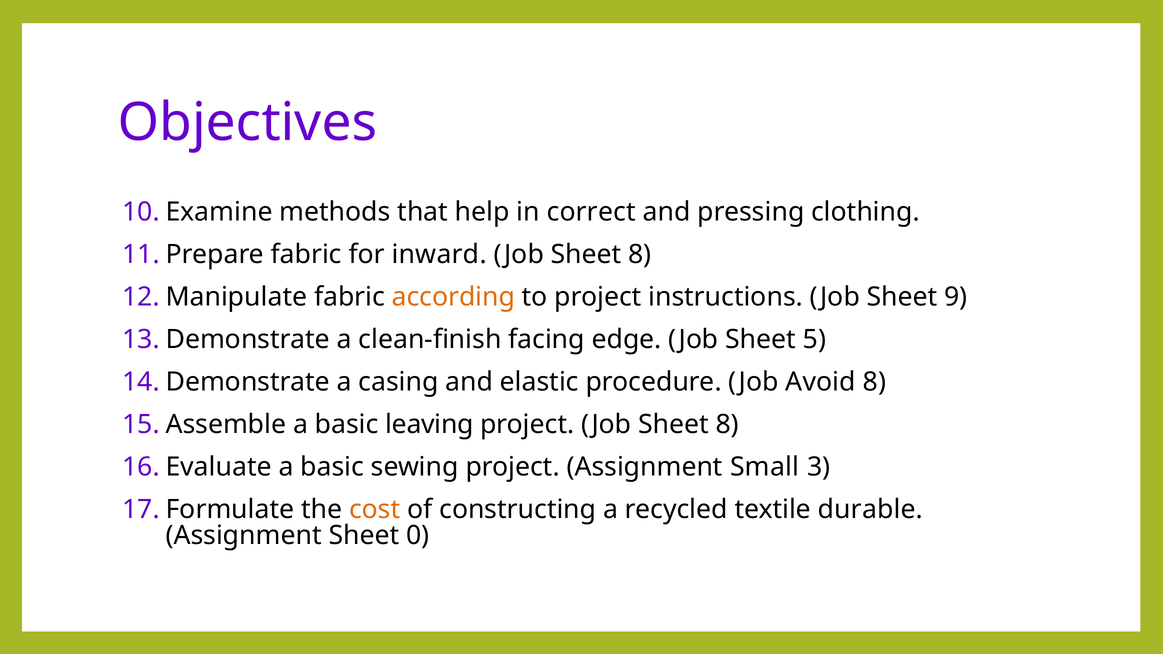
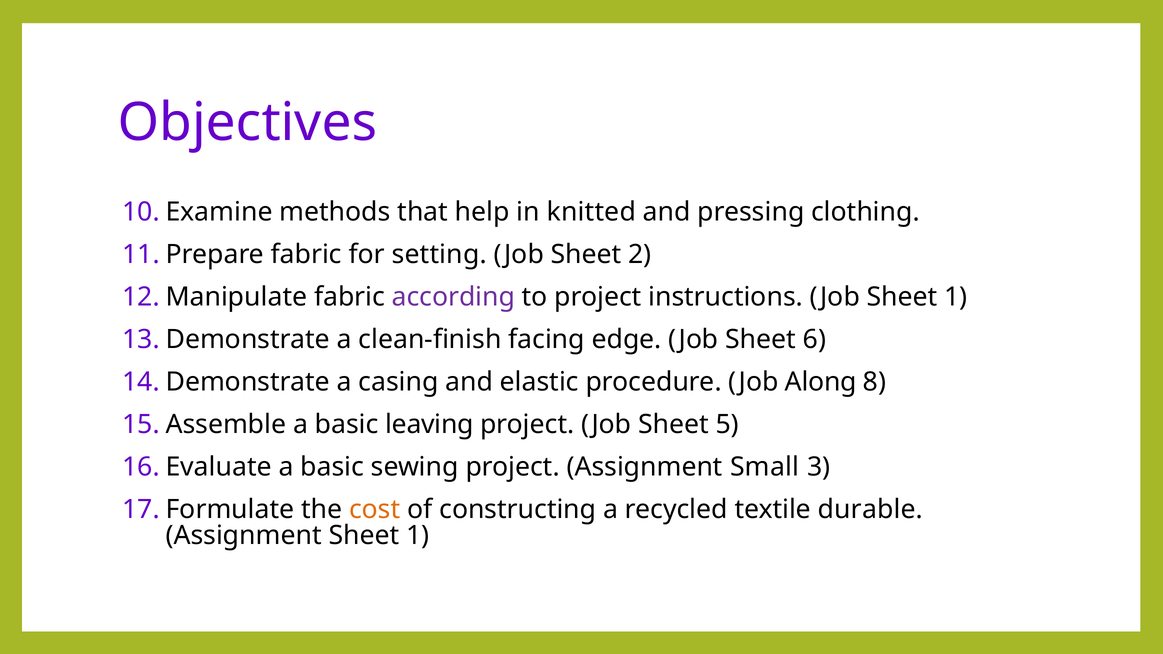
correct: correct -> knitted (591, 212)
inward: inward -> setting (439, 255)
8: 8 -> 2 (640, 255)
according colour: orange -> purple (453, 297)
Job Sheet 9: 9 -> 1 (956, 297)
5: 5 -> 6 (814, 340)
Avoid: Avoid -> Along (821, 382)
project Job Sheet 8: 8 -> 5 (727, 425)
Assignment Sheet 0: 0 -> 1 (418, 535)
